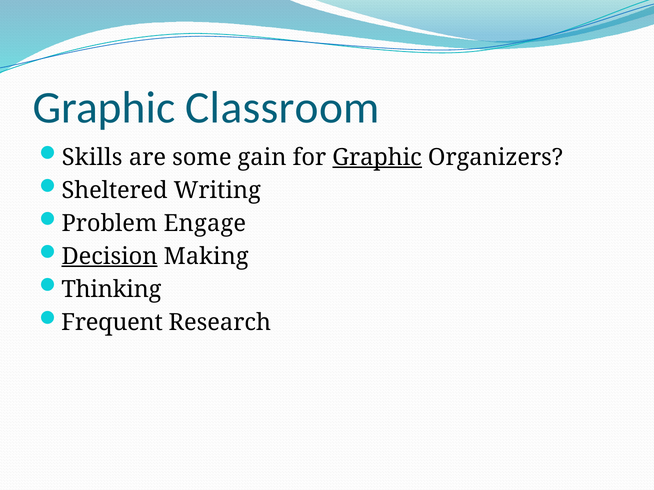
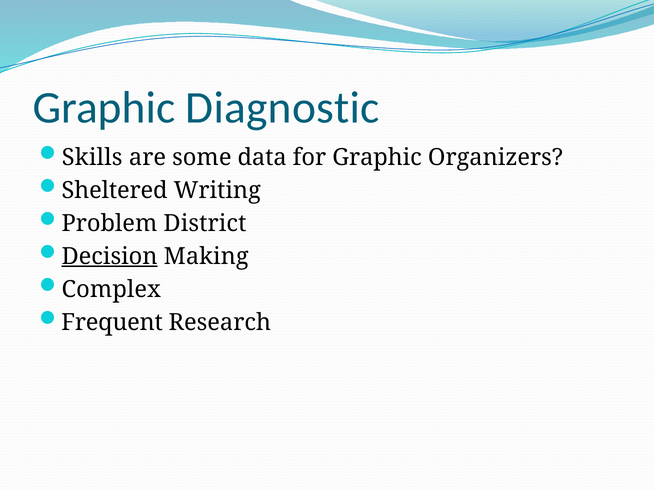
Classroom: Classroom -> Diagnostic (283, 108)
gain: gain -> data (262, 157)
Graphic underline: present -> none (377, 157)
Engage: Engage -> District (205, 224)
Thinking: Thinking -> Complex (111, 290)
